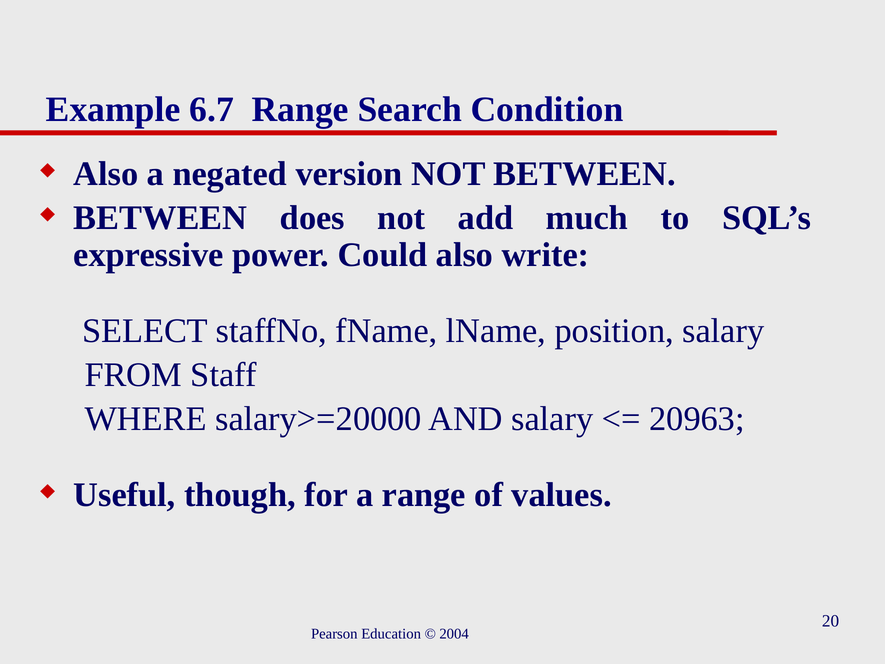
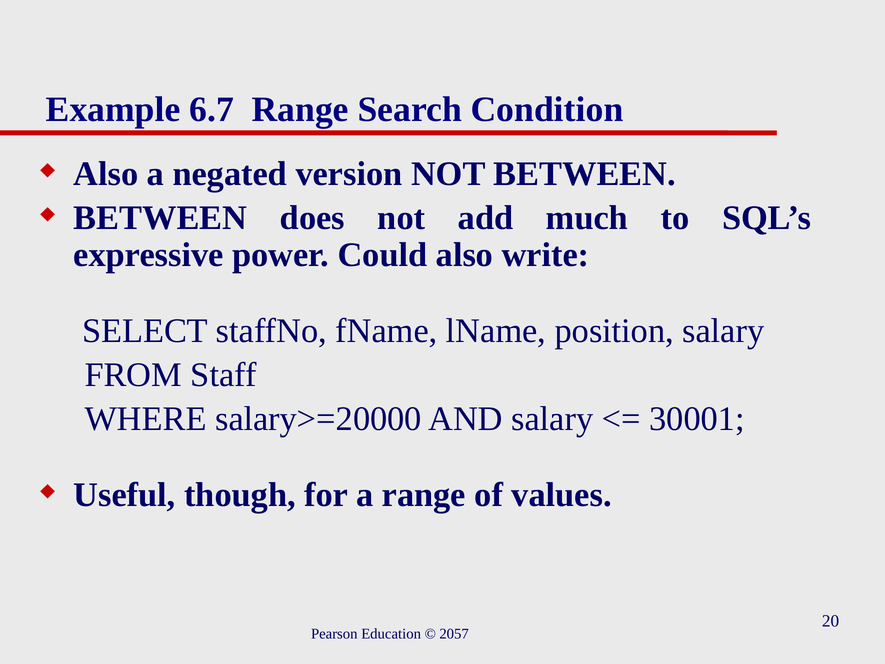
20963: 20963 -> 30001 (697, 419)
2004: 2004 -> 2057 (454, 634)
